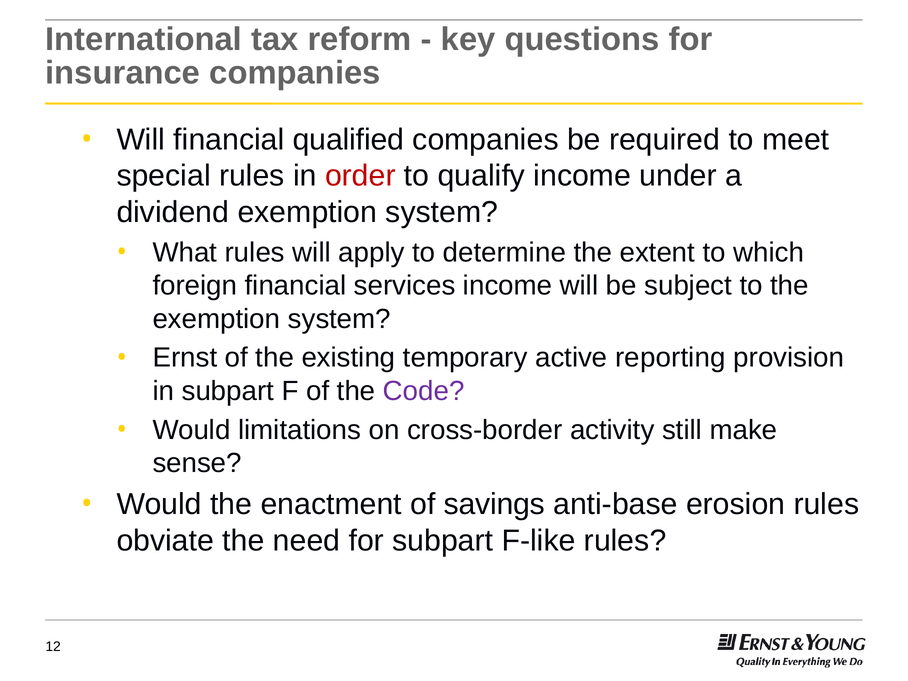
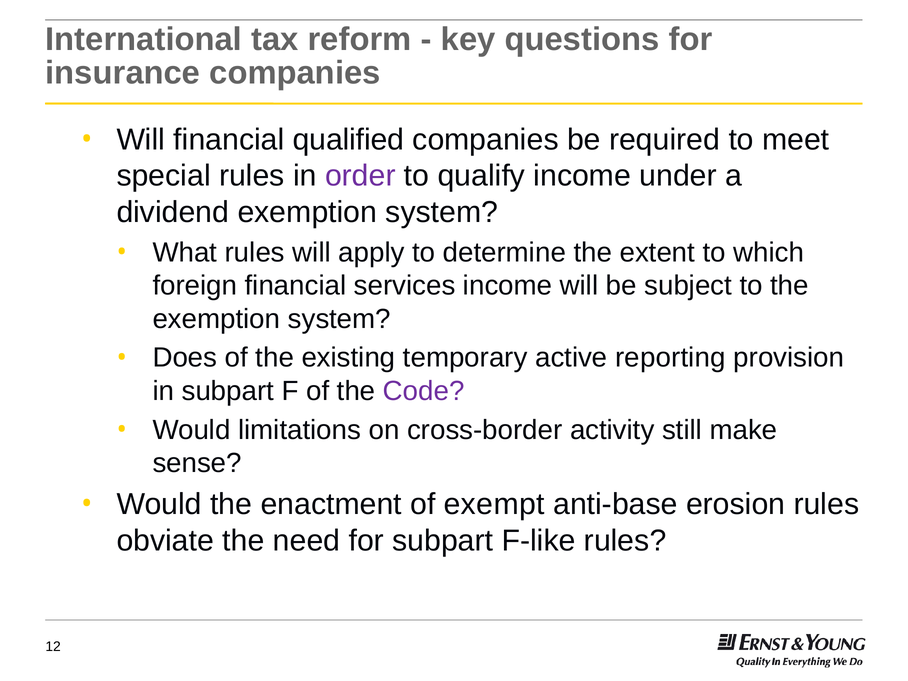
order colour: red -> purple (360, 176)
Ernst: Ernst -> Does (185, 358)
savings: savings -> exempt (494, 504)
